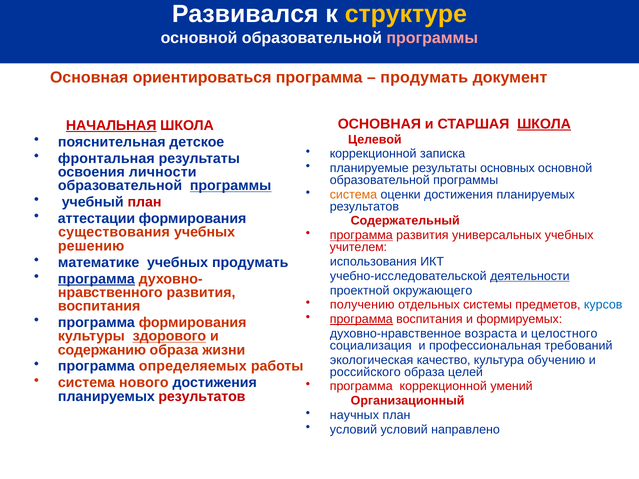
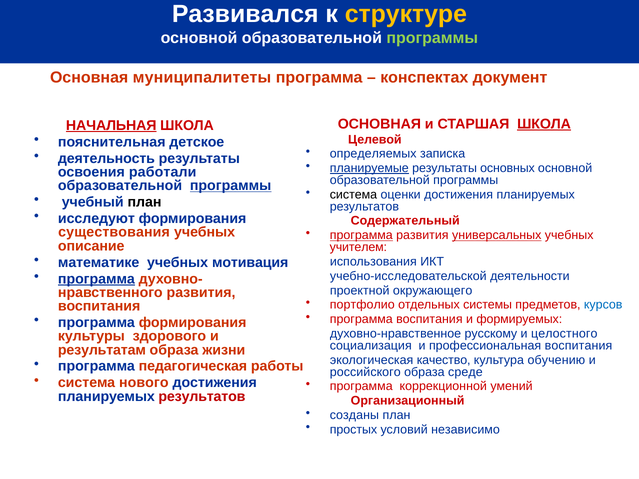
программы colour: pink -> light green (432, 38)
ориентироваться: ориентироваться -> муниципалитеты (202, 78)
продумать: продумать -> конспектах (424, 78)
коррекционной: коррекционной -> определяемых (373, 154)
фронтальная: фронтальная -> деятельность (106, 159)
планируемые underline: none -> present (369, 168)
личности: личности -> работали (163, 172)
система colour: orange -> black (353, 195)
план colour: red -> black (145, 202)
аттестации: аттестации -> исследуют (96, 219)
универсальных underline: none -> present (497, 235)
решению: решению -> описание (91, 246)
учебных продумать: продумать -> мотивация (250, 263)
деятельности underline: present -> none (530, 276)
получению: получению -> портфолио (362, 305)
программа underline: present -> none (361, 319)
возраста: возраста -> русскому (491, 334)
здорового underline: present -> none (169, 336)
профессиональная требований: требований -> воспитания (578, 346)
содержанию: содержанию -> результатам (102, 350)
определяемых: определяемых -> педагогическая (193, 366)
целей: целей -> среде (465, 372)
научных: научных -> созданы (354, 415)
условий: условий -> простых (353, 430)
направлено: направлено -> независимо (465, 430)
